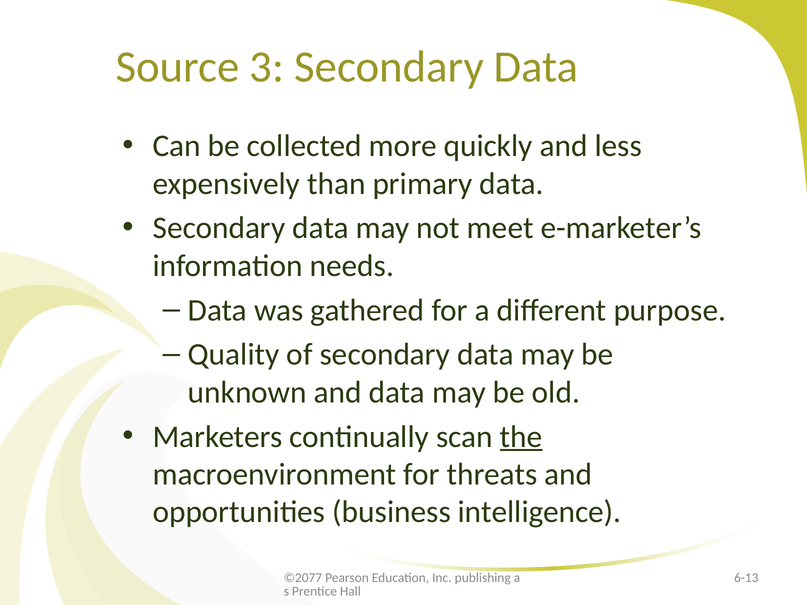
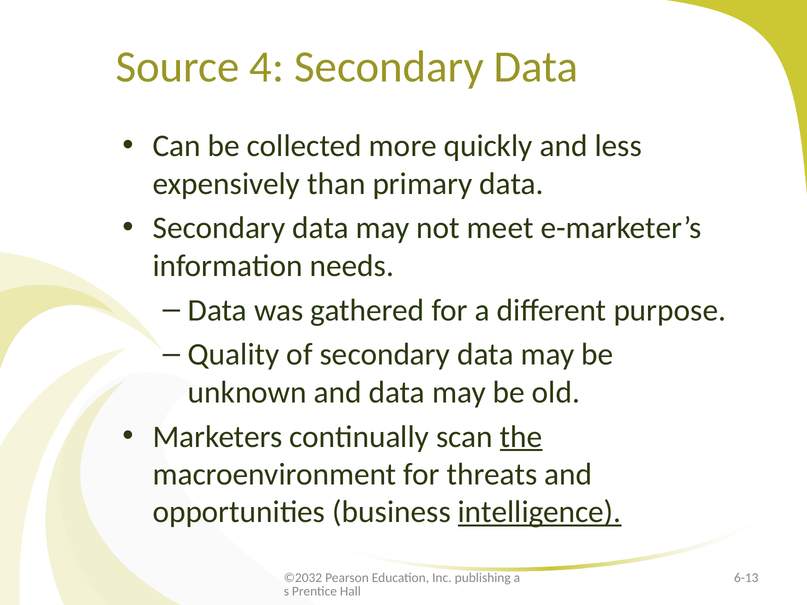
3: 3 -> 4 (267, 67)
intelligence underline: none -> present (540, 512)
©2077: ©2077 -> ©2032 (303, 578)
